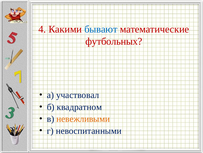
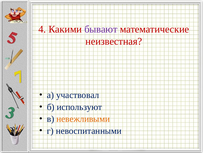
бывают colour: blue -> purple (101, 29)
футбольных: футбольных -> неизвестная (114, 41)
квадратном: квадратном -> используют (79, 107)
